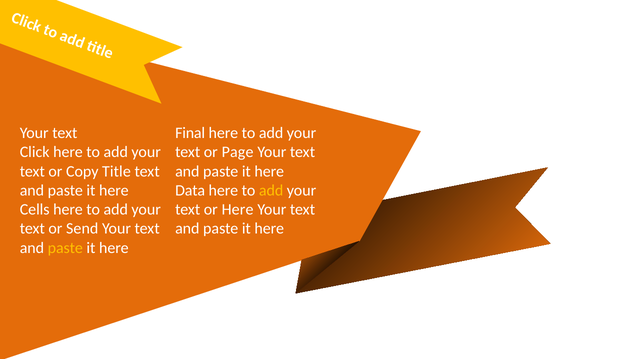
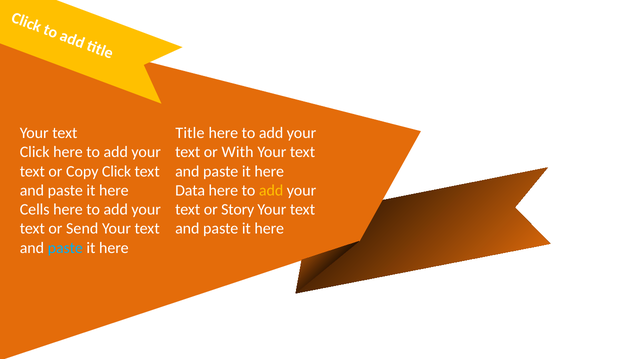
Final: Final -> Title (190, 133)
Page: Page -> With (238, 152)
Copy Title: Title -> Click (117, 171)
or Here: Here -> Story (238, 209)
paste colour: yellow -> light blue (65, 248)
